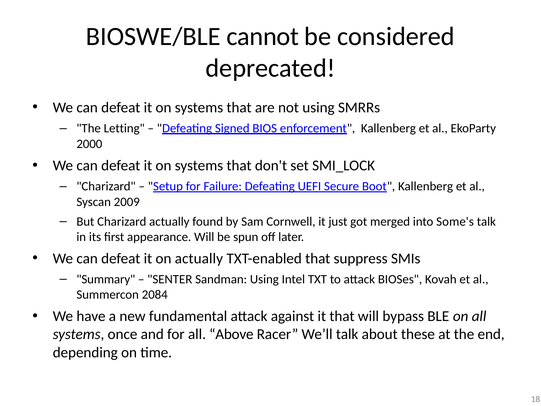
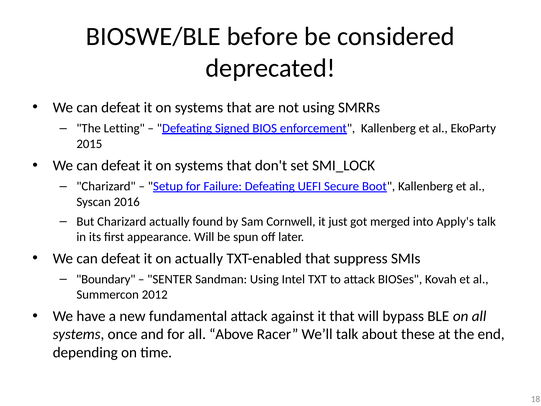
cannot: cannot -> before (262, 37)
2000: 2000 -> 2015 (89, 144)
2009: 2009 -> 2016 (127, 202)
Some's: Some's -> Apply's (455, 221)
Summary: Summary -> Boundary (106, 279)
2084: 2084 -> 2012 (155, 294)
